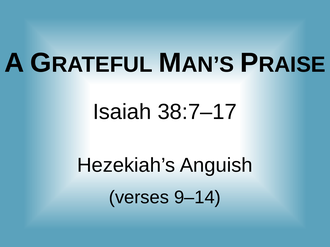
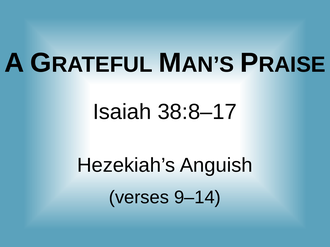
38:7–17: 38:7–17 -> 38:8–17 (197, 112)
